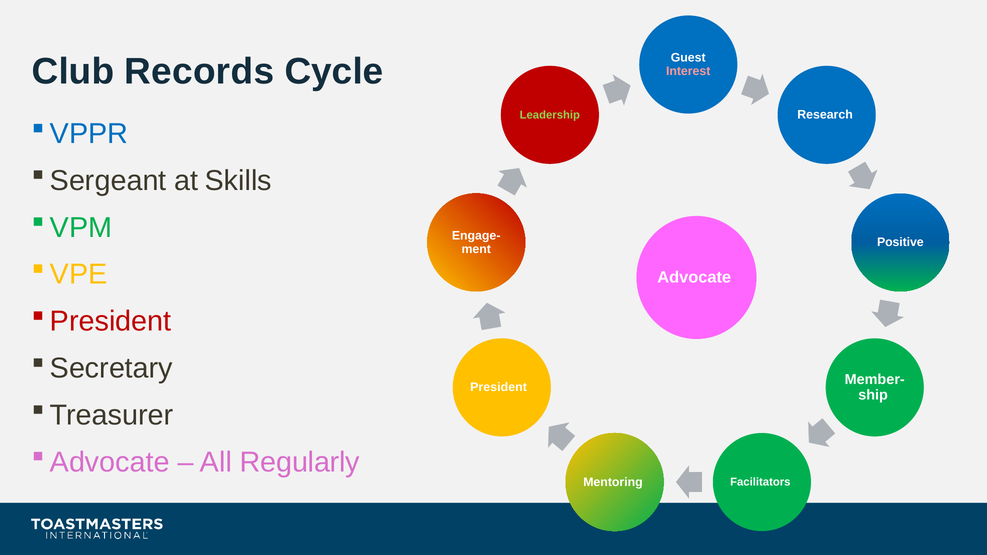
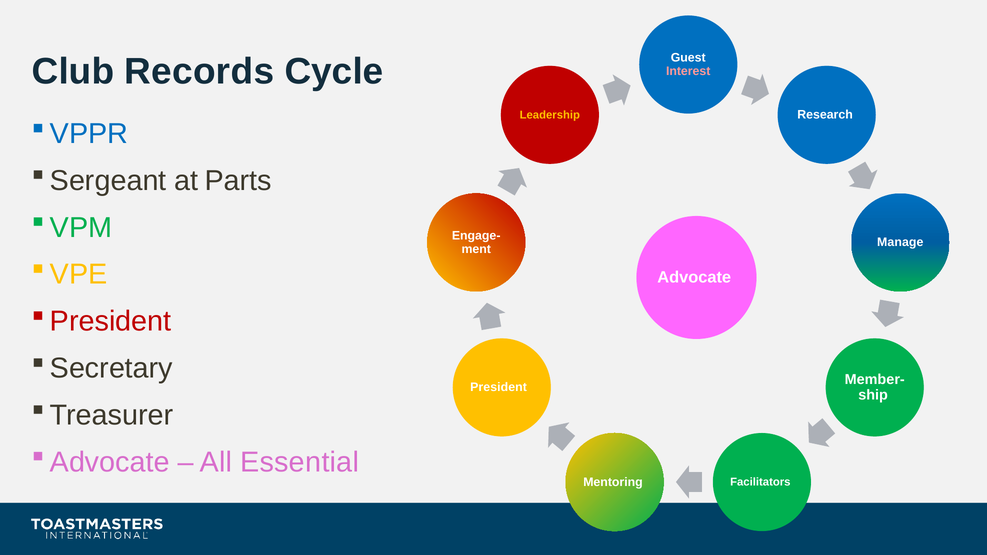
Leadership colour: light green -> yellow (550, 115)
Skills: Skills -> Parts (238, 181)
Positive: Positive -> Manage (900, 242)
Regularly: Regularly -> Essential (300, 462)
